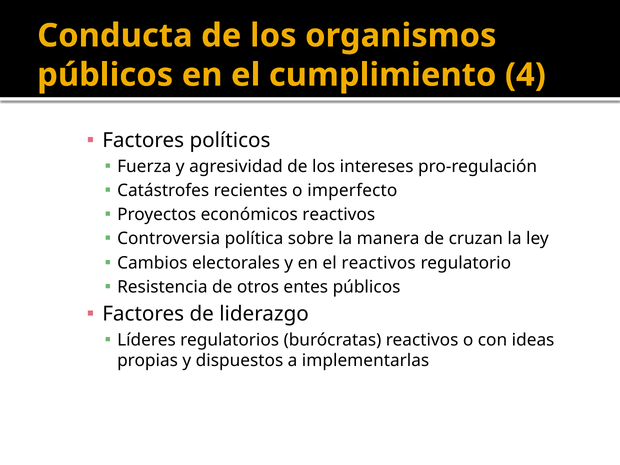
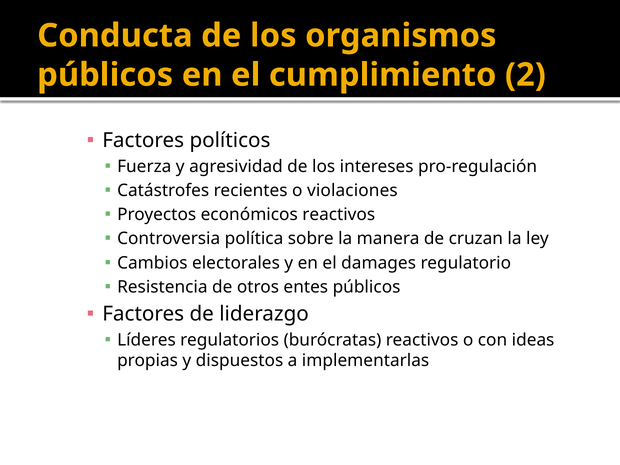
4: 4 -> 2 (525, 75)
imperfecto: imperfecto -> violaciones (352, 190)
el reactivos: reactivos -> damages (379, 263)
